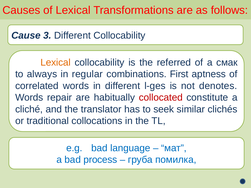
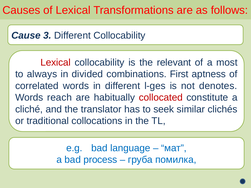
Lexical colour: orange -> red (56, 63)
referred: referred -> relevant (174, 63)
смак: смак -> most (227, 63)
regular: regular -> divided (87, 74)
repair: repair -> reach (60, 98)
